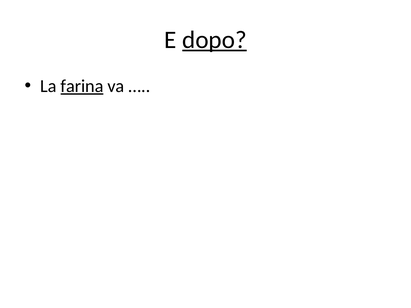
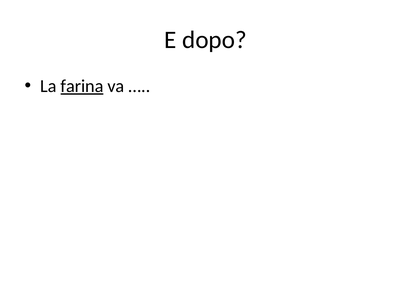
dopo underline: present -> none (214, 40)
